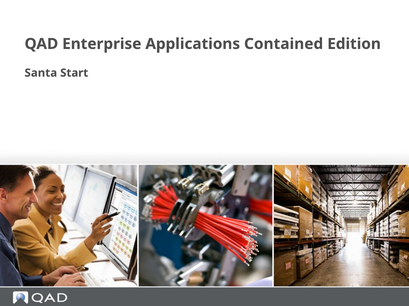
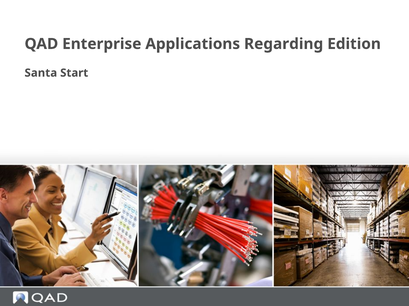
Contained: Contained -> Regarding (284, 44)
